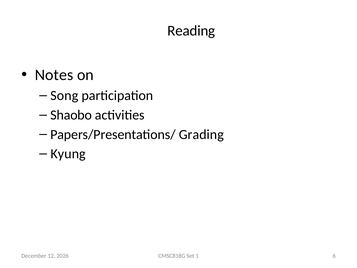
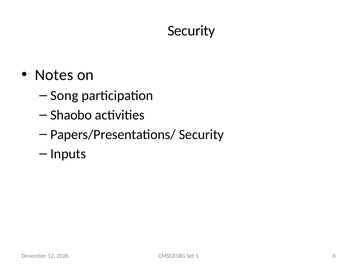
Reading: Reading -> Security (191, 31)
Papers/Presentations/ Grading: Grading -> Security (201, 134)
Kyung: Kyung -> Inputs (68, 154)
